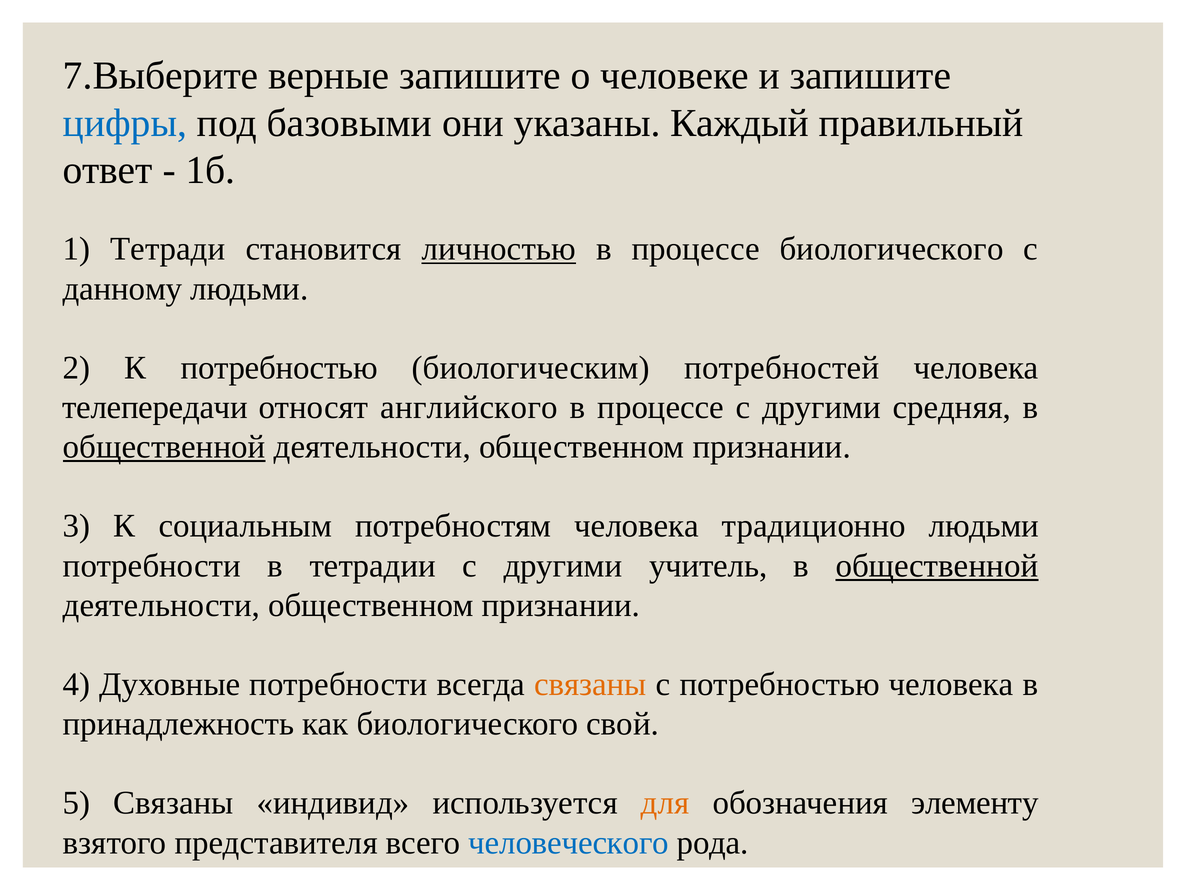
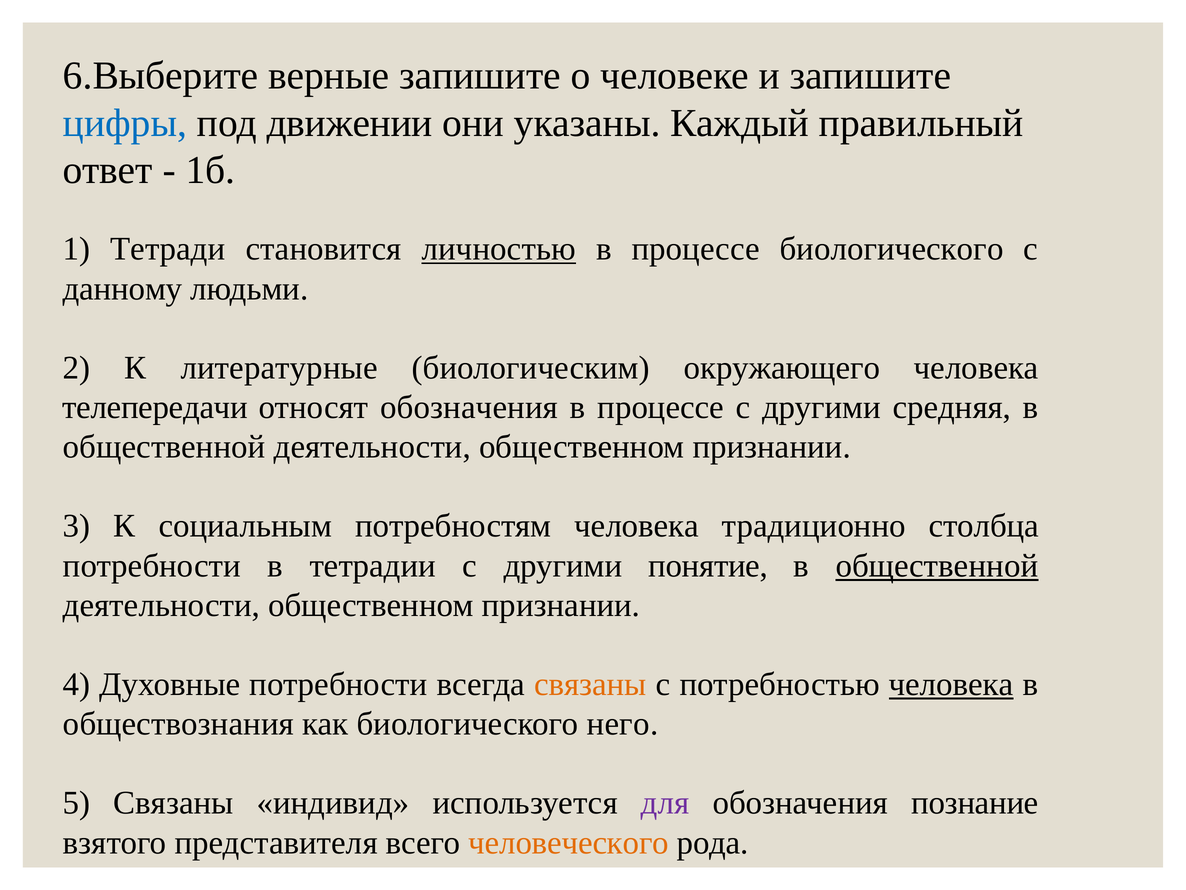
7.Выберите: 7.Выберите -> 6.Выберите (161, 75)
базовыми: базовыми -> движении (350, 123)
К потребностью: потребностью -> литературные (279, 368)
потребностей: потребностей -> окружающего (782, 368)
относят английского: английского -> обозначения (469, 407)
общественной underline: present -> none (164, 447)
традиционно людьми: людьми -> столбца (984, 526)
учитель: учитель -> понятие (708, 565)
человека underline: none -> present (951, 684)
принадлежность: принадлежность -> обществознания (178, 724)
свой: свой -> него (622, 724)
для colour: orange -> purple (665, 803)
элементу: элементу -> познание (975, 803)
человеческого colour: blue -> orange (569, 842)
